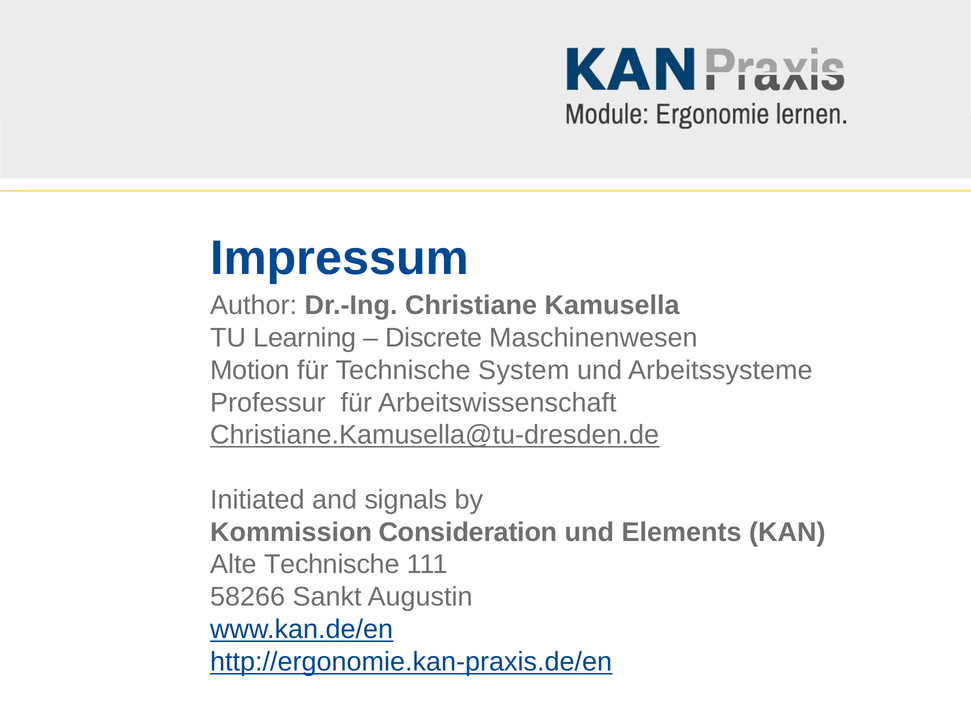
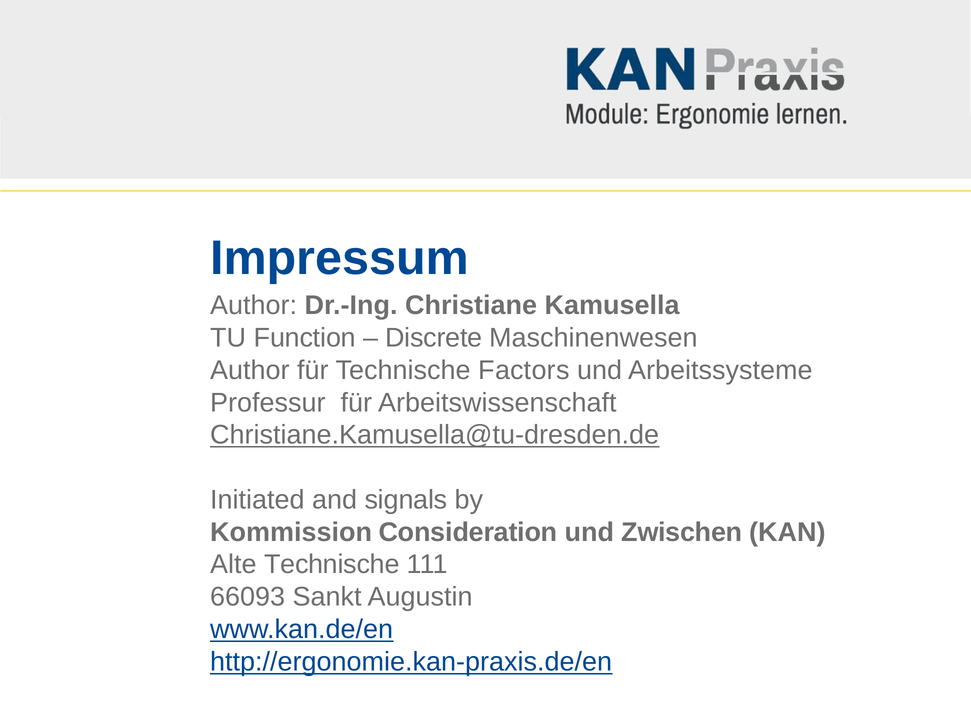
Learning: Learning -> Function (305, 338)
Motion: Motion -> Author (250, 370)
System: System -> Factors (524, 370)
Elements: Elements -> Zwischen (682, 532)
58266: 58266 -> 66093 (248, 597)
